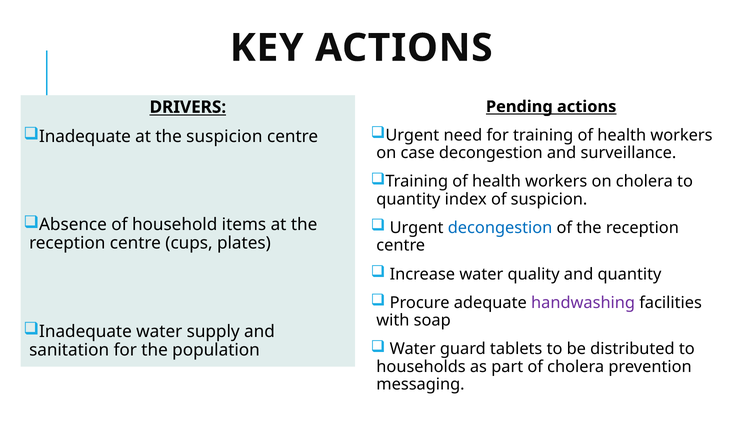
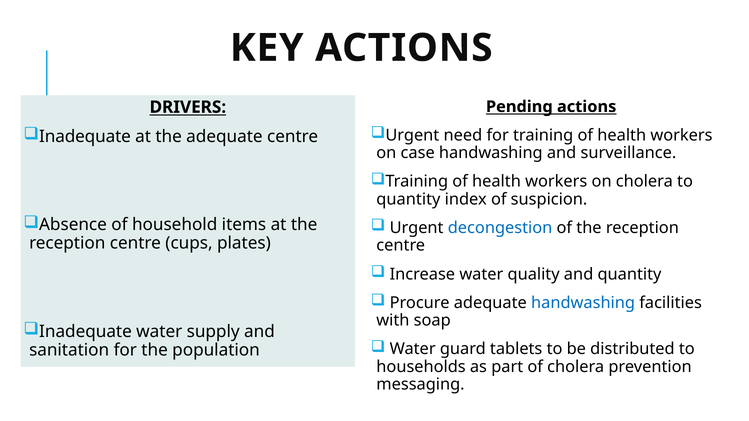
the suspicion: suspicion -> adequate (224, 137)
case decongestion: decongestion -> handwashing (491, 153)
handwashing colour: purple -> blue (583, 303)
